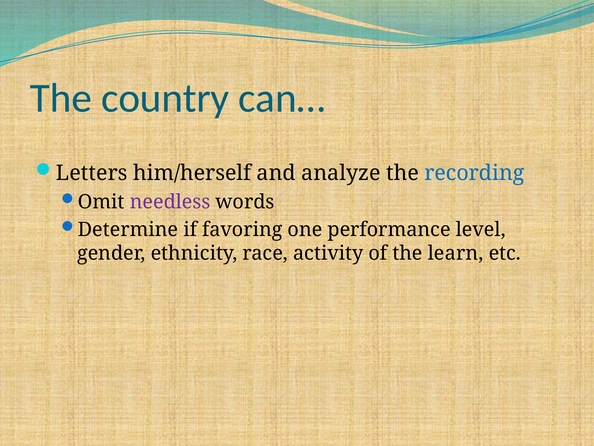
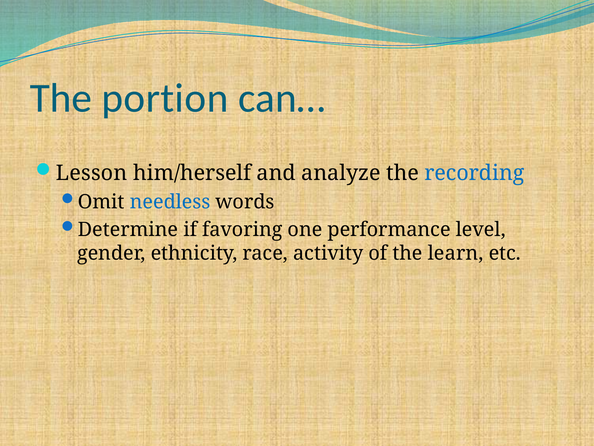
country: country -> portion (165, 98)
Letters: Letters -> Lesson (92, 173)
needless colour: purple -> blue (170, 202)
